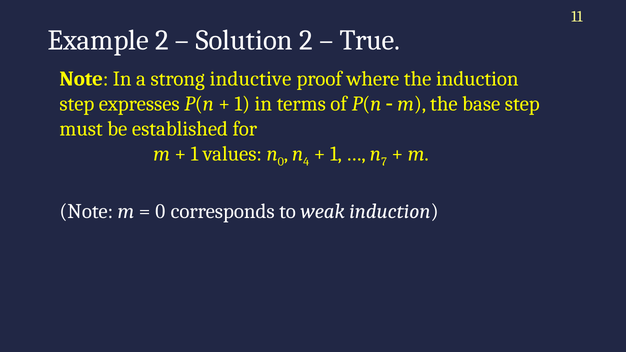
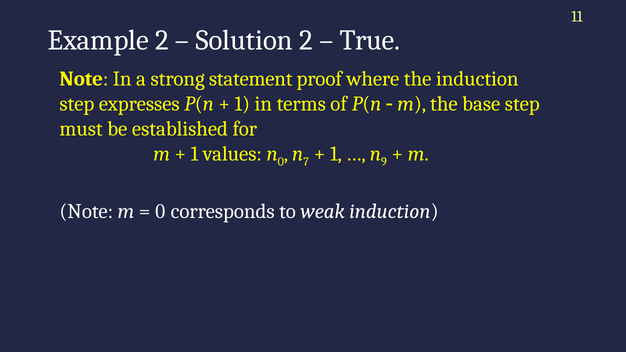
inductive: inductive -> statement (251, 79)
4: 4 -> 7 (306, 162)
7: 7 -> 9 (384, 162)
